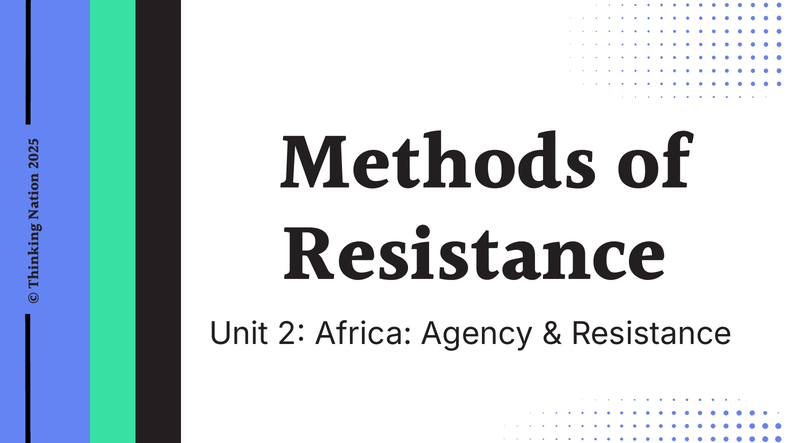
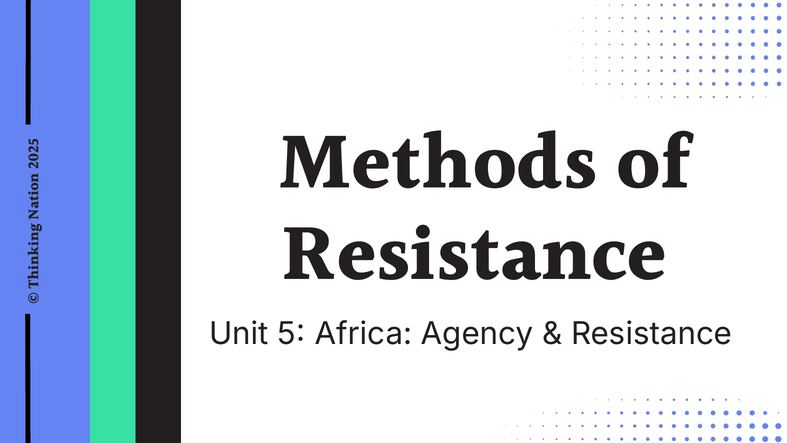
Unit 2: 2 -> 5 (291, 334)
